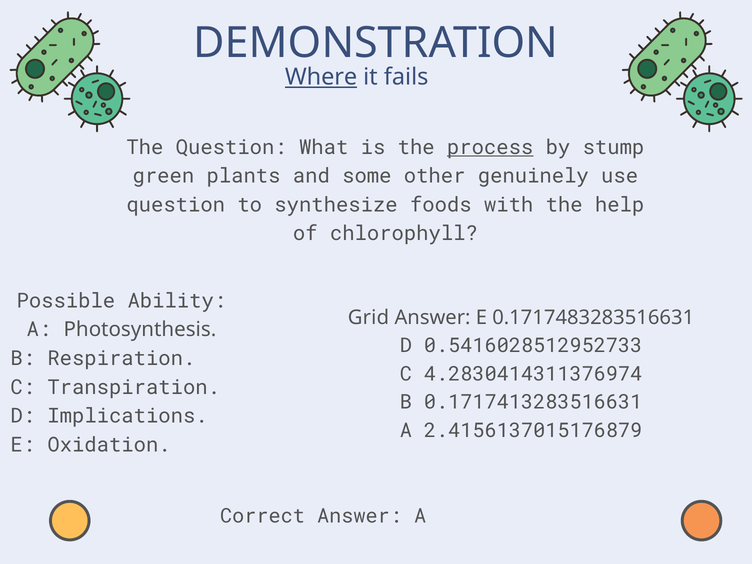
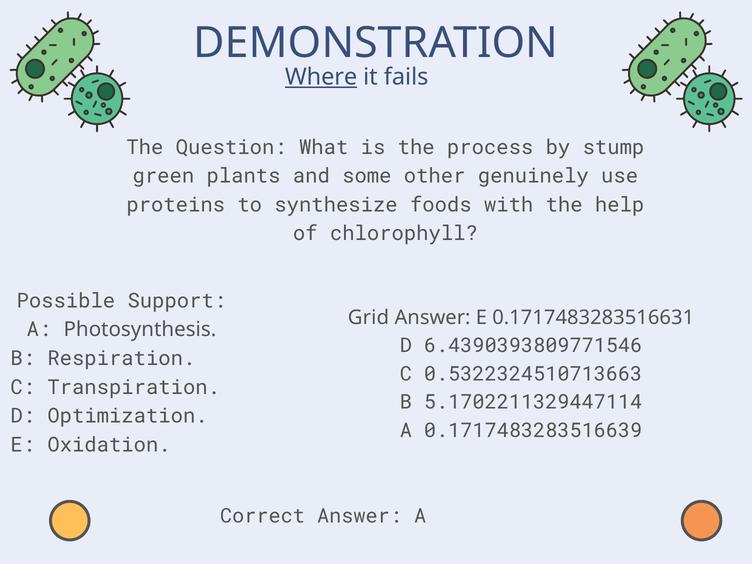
process underline: present -> none (490, 147)
question: question -> proteins (176, 205)
Ability: Ability -> Support (177, 301)
0.5416028512952733: 0.5416028512952733 -> 6.4390393809771546 (533, 346)
4.2830414311376974: 4.2830414311376974 -> 0.5322324510713663 (533, 374)
0.1717413283516631: 0.1717413283516631 -> 5.1702211329447114 (533, 402)
Implications: Implications -> Optimization (128, 416)
2.4156137015176879: 2.4156137015176879 -> 0.1717483283516639 (533, 431)
